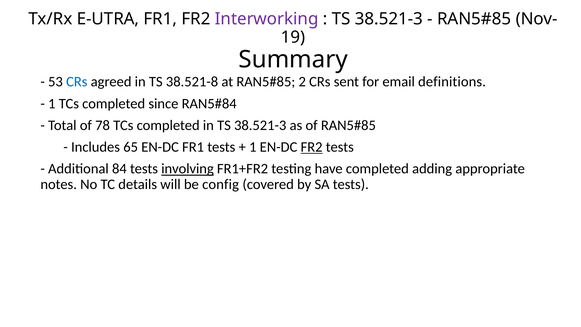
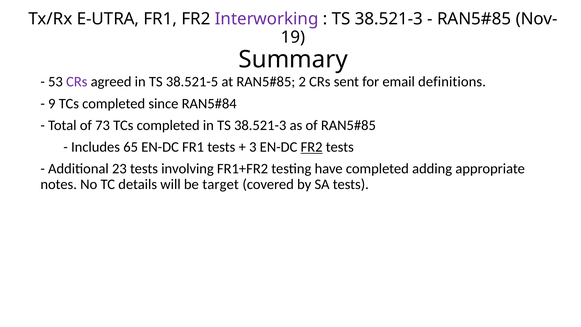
CRs colour: blue -> purple (77, 82)
38.521-8: 38.521-8 -> 38.521-5 (192, 82)
1: 1 -> 9 (52, 104)
78: 78 -> 73 (103, 125)
1: 1 -> 3 (253, 147)
84: 84 -> 23 (119, 169)
involving underline: present -> none (188, 169)
config: config -> target (221, 184)
